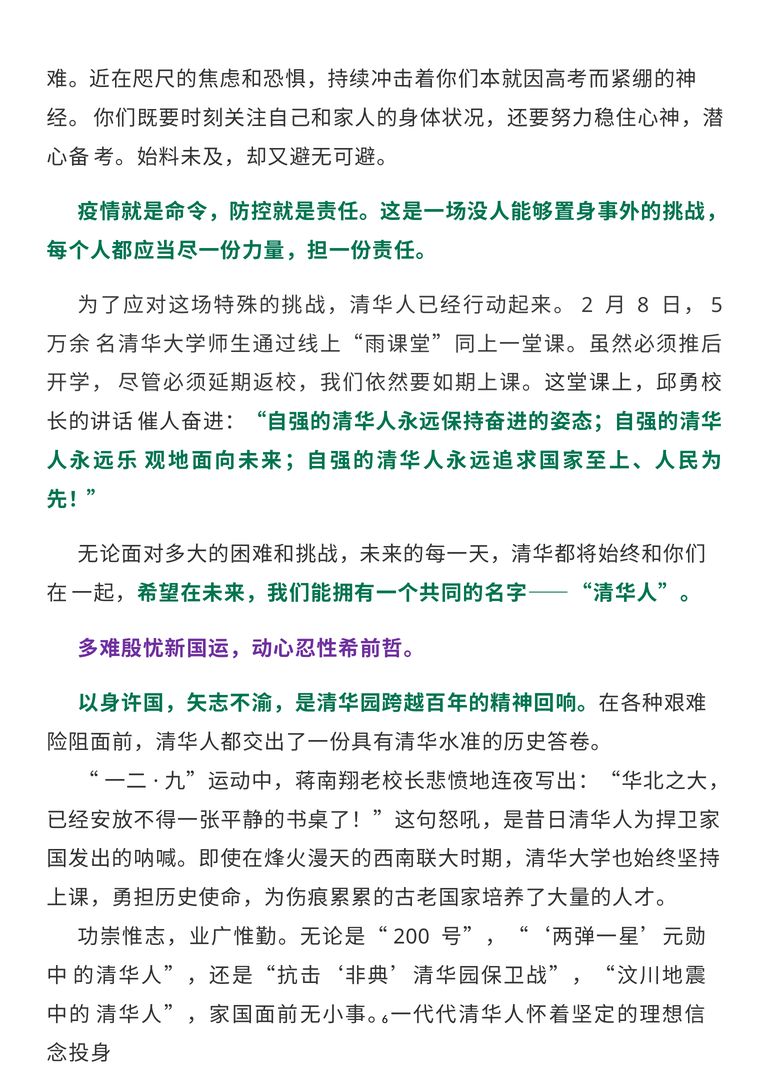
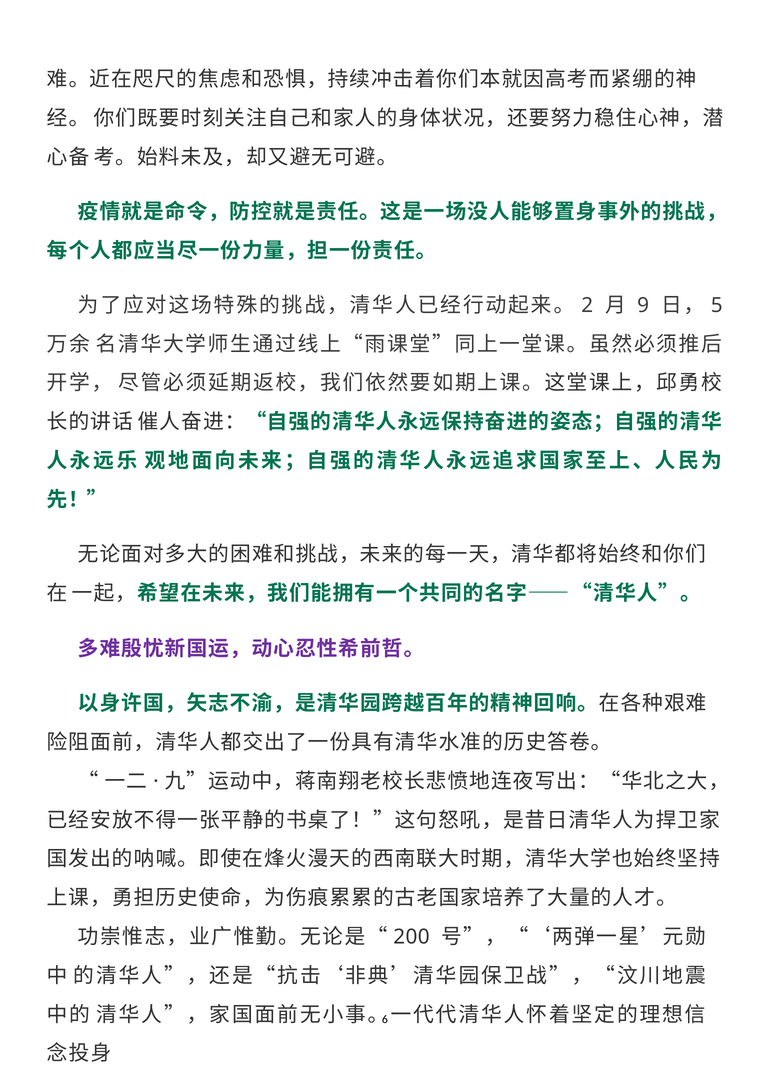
8: 8 -> 9 (643, 305)
